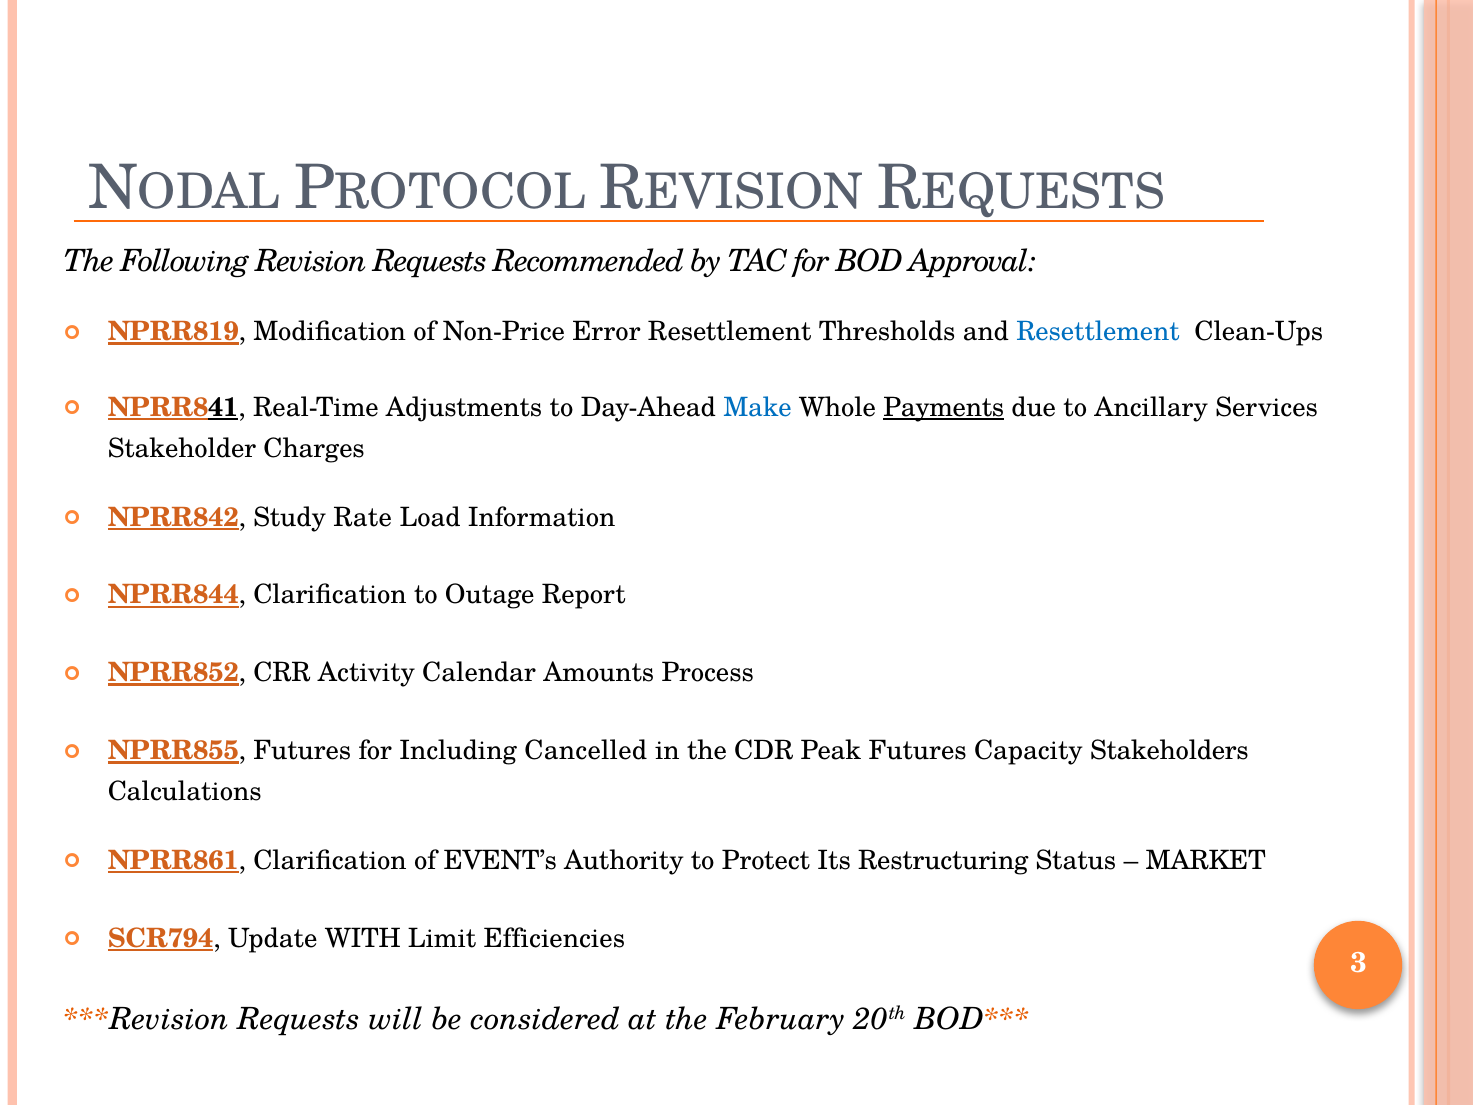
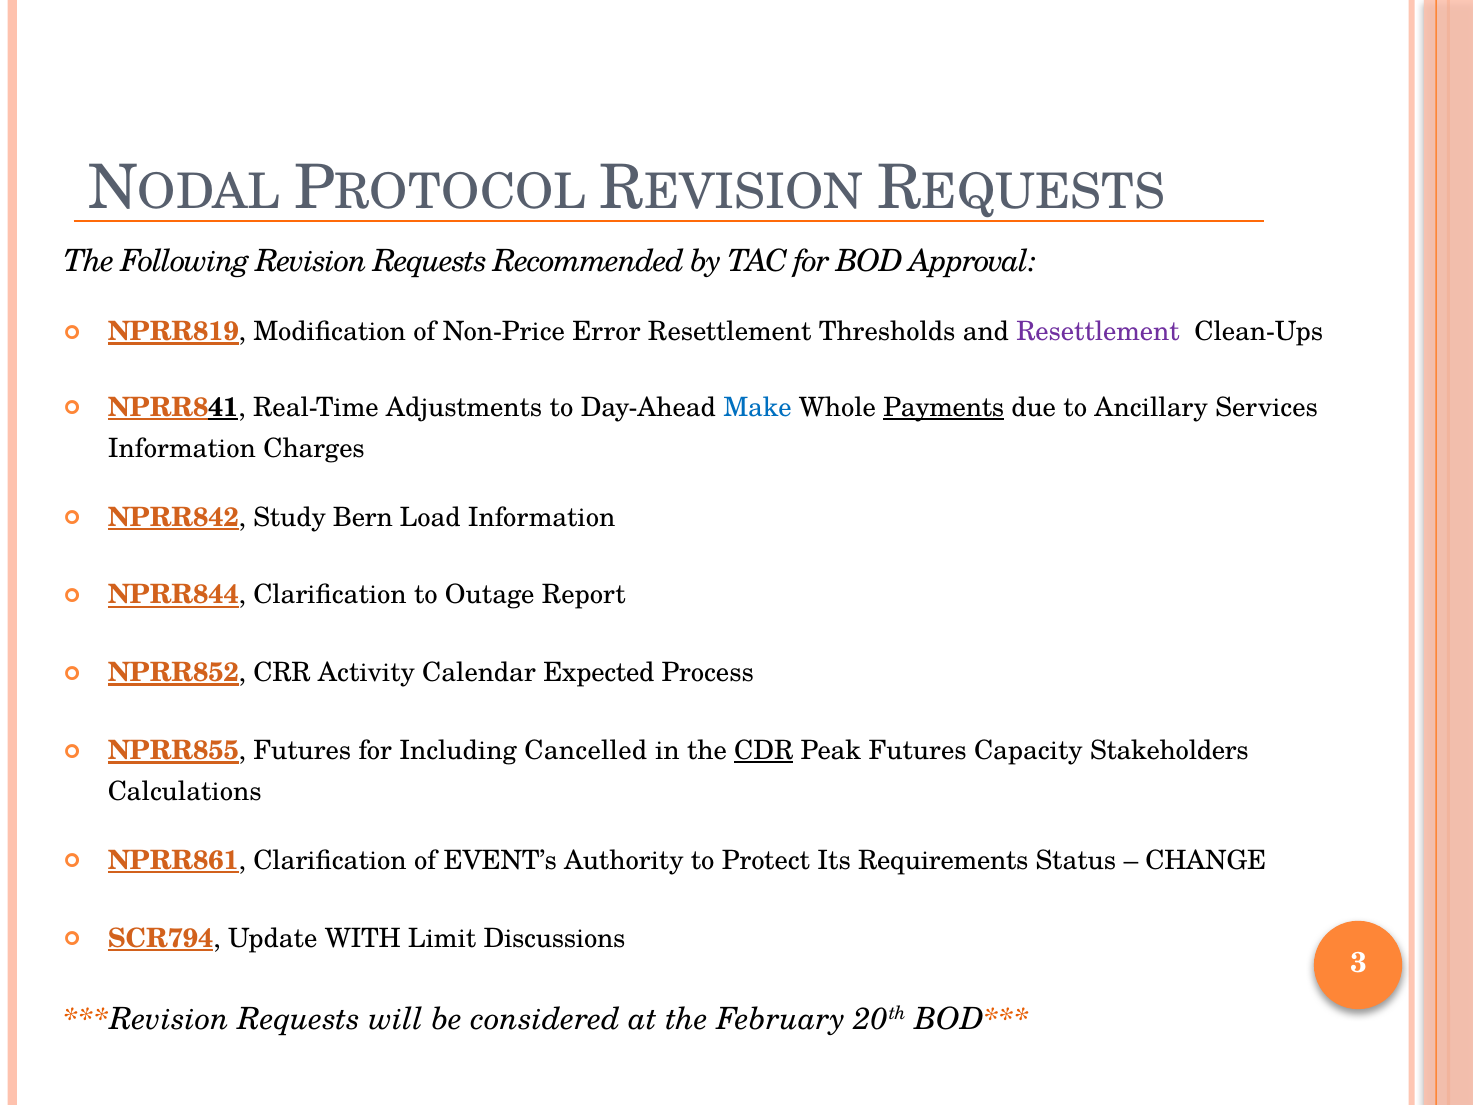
Resettlement colour: blue -> purple (1098, 332)
Stakeholder: Stakeholder -> Information (182, 448)
Rate: Rate -> Bern (363, 517)
Amounts: Amounts -> Expected (599, 673)
CDR underline: none -> present (764, 751)
Restructuring: Restructuring -> Requirements (943, 860)
MARKET: MARKET -> CHANGE (1206, 860)
Efficiencies: Efficiencies -> Discussions (555, 938)
